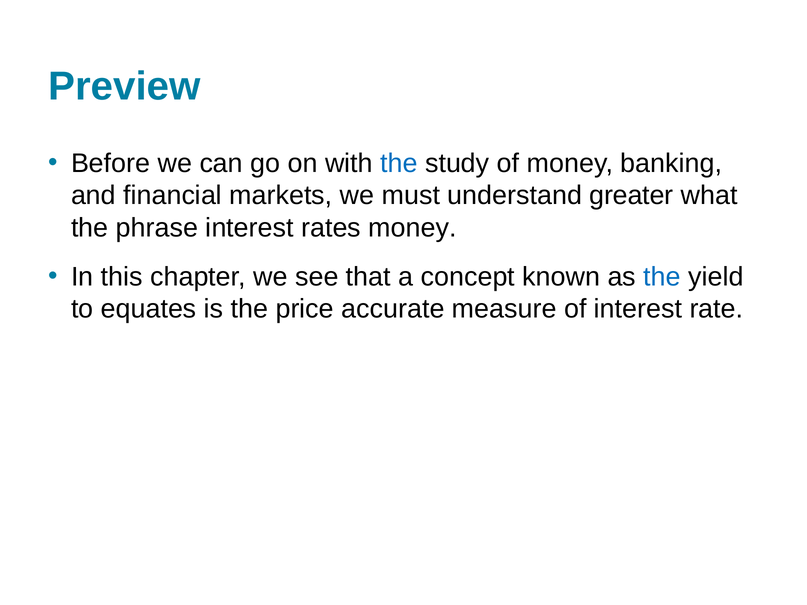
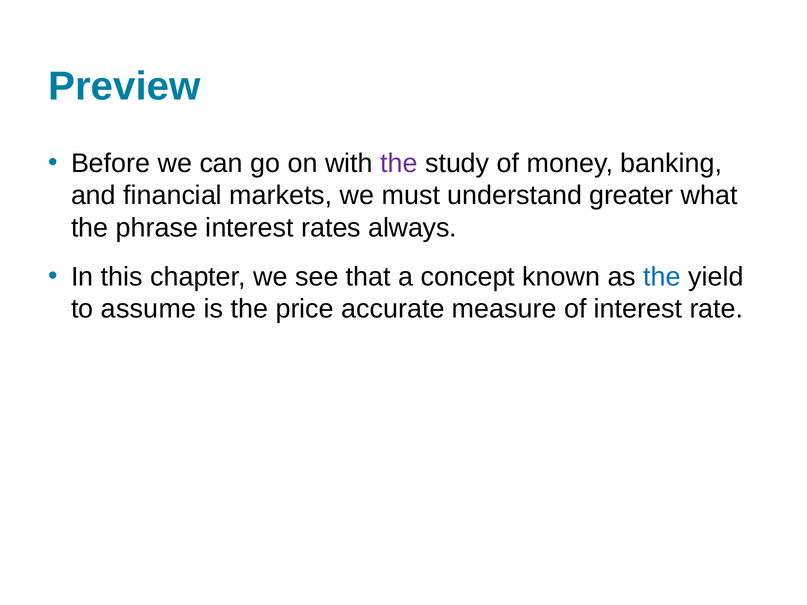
the colour: blue -> purple (399, 163)
rates money: money -> always (413, 228)
equates: equates -> assume (149, 309)
